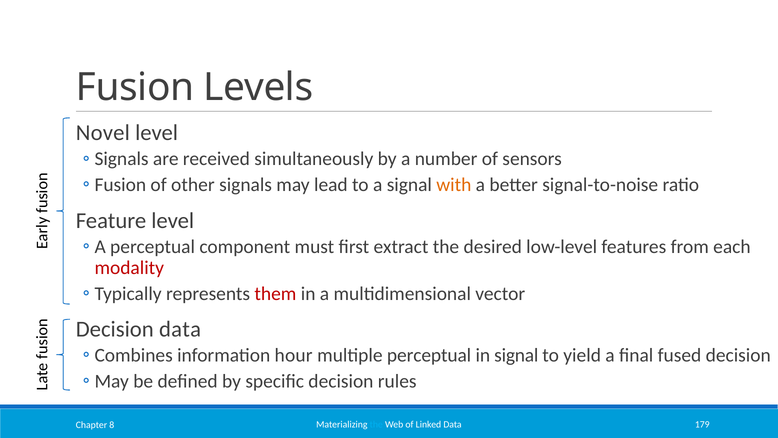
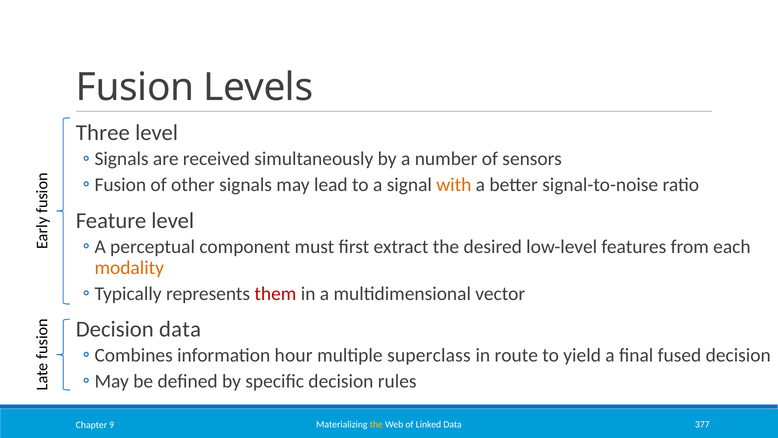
Novel: Novel -> Three (103, 133)
modality colour: red -> orange (129, 267)
multiple perceptual: perceptual -> superclass (429, 355)
in signal: signal -> route (516, 355)
the colour: light blue -> yellow (376, 424)
179: 179 -> 377 (702, 424)
8: 8 -> 9 (112, 425)
